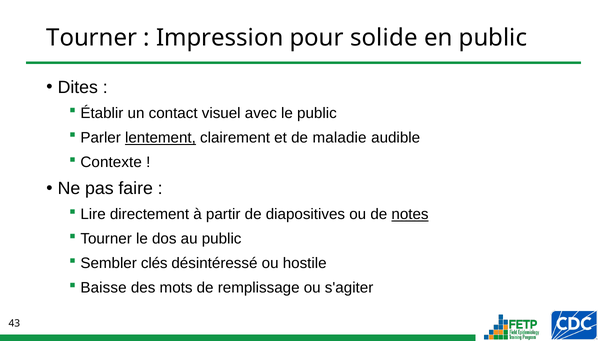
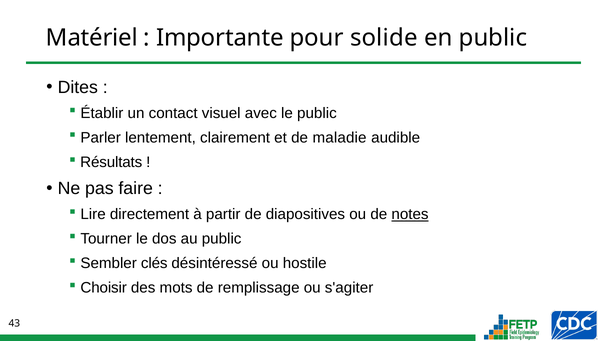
Tourner: Tourner -> Matériel (92, 38)
Impression: Impression -> Importante (220, 38)
lentement underline: present -> none (160, 138)
Contexte: Contexte -> Résultats (111, 163)
Baisse: Baisse -> Choisir (104, 288)
